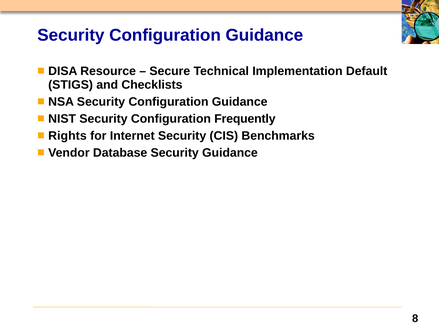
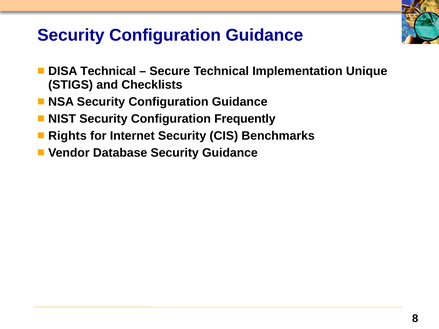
DISA Resource: Resource -> Technical (108, 71)
Default: Default -> Unique (367, 71)
